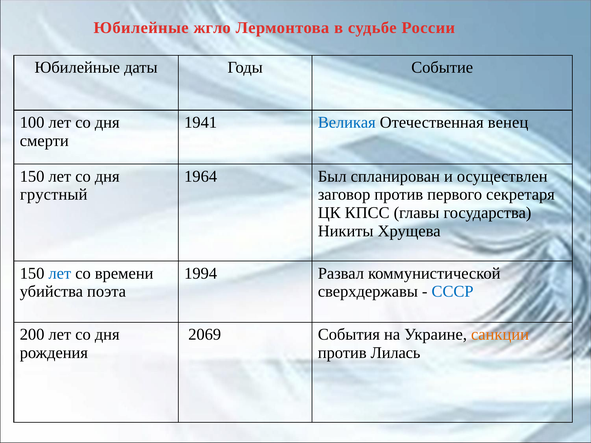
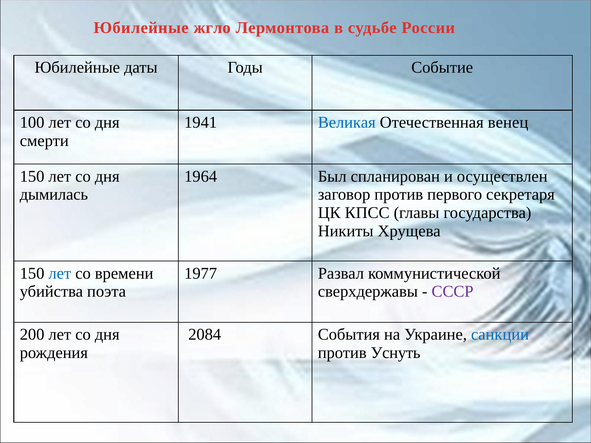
грустный: грустный -> дымилась (54, 195)
1994: 1994 -> 1977 (201, 273)
СССР colour: blue -> purple (453, 292)
2069: 2069 -> 2084 (205, 335)
санкции colour: orange -> blue (500, 335)
Лилась: Лилась -> Уснуть (396, 353)
